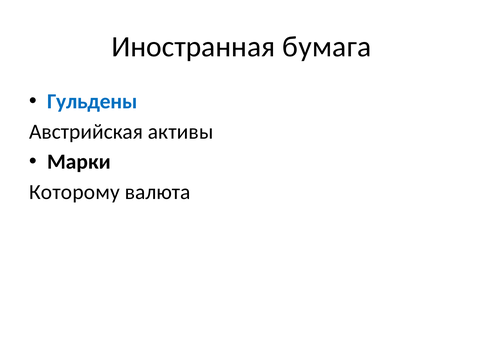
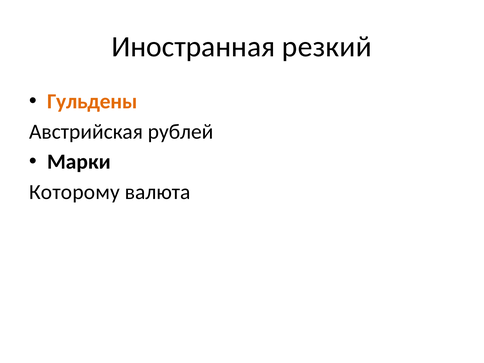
бумага: бумага -> резкий (327, 47)
Гульдены colour: blue -> orange (92, 102)
активы: активы -> рублей (181, 132)
